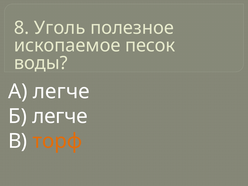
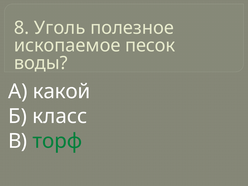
А легче: легче -> какой (62, 92)
Б легче: легче -> класс (60, 116)
торф colour: orange -> green (57, 141)
